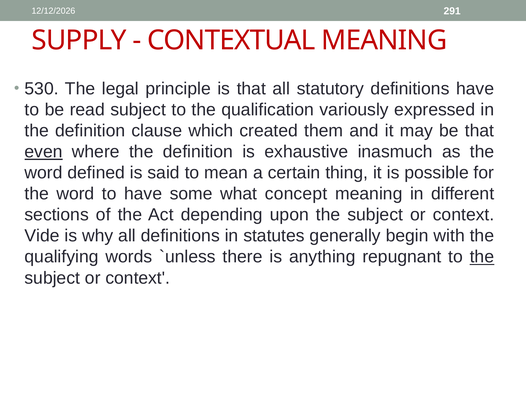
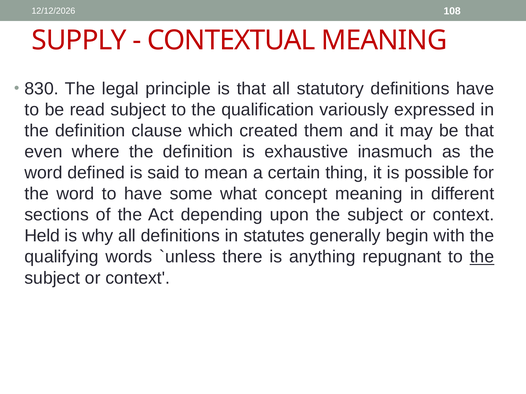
291: 291 -> 108 (452, 11)
530: 530 -> 830 (42, 89)
even underline: present -> none (44, 152)
Vide: Vide -> Held (42, 236)
